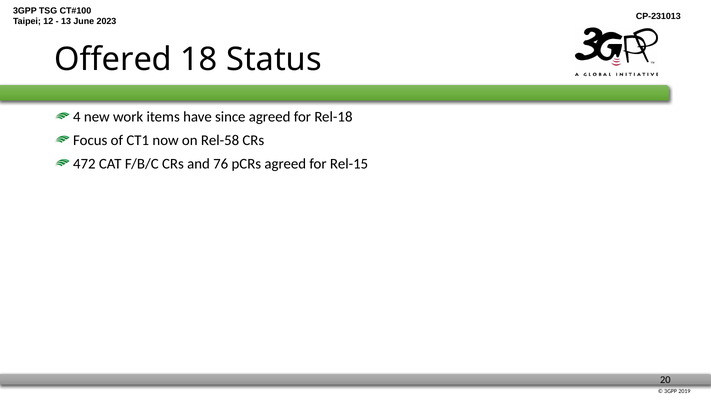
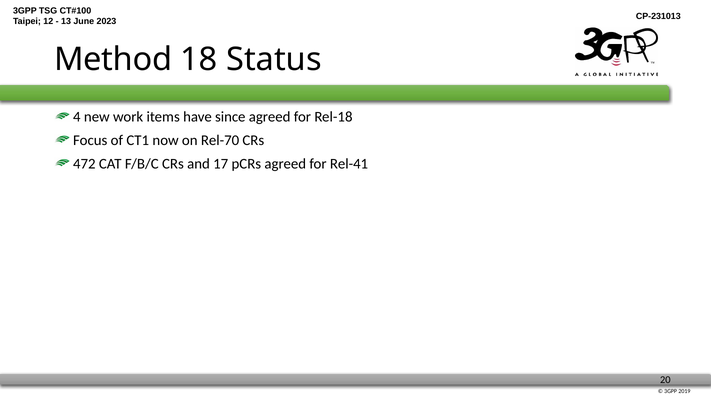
Offered: Offered -> Method (113, 60)
Rel-58: Rel-58 -> Rel-70 (220, 140)
76: 76 -> 17 (221, 164)
Rel-15: Rel-15 -> Rel-41 (349, 164)
